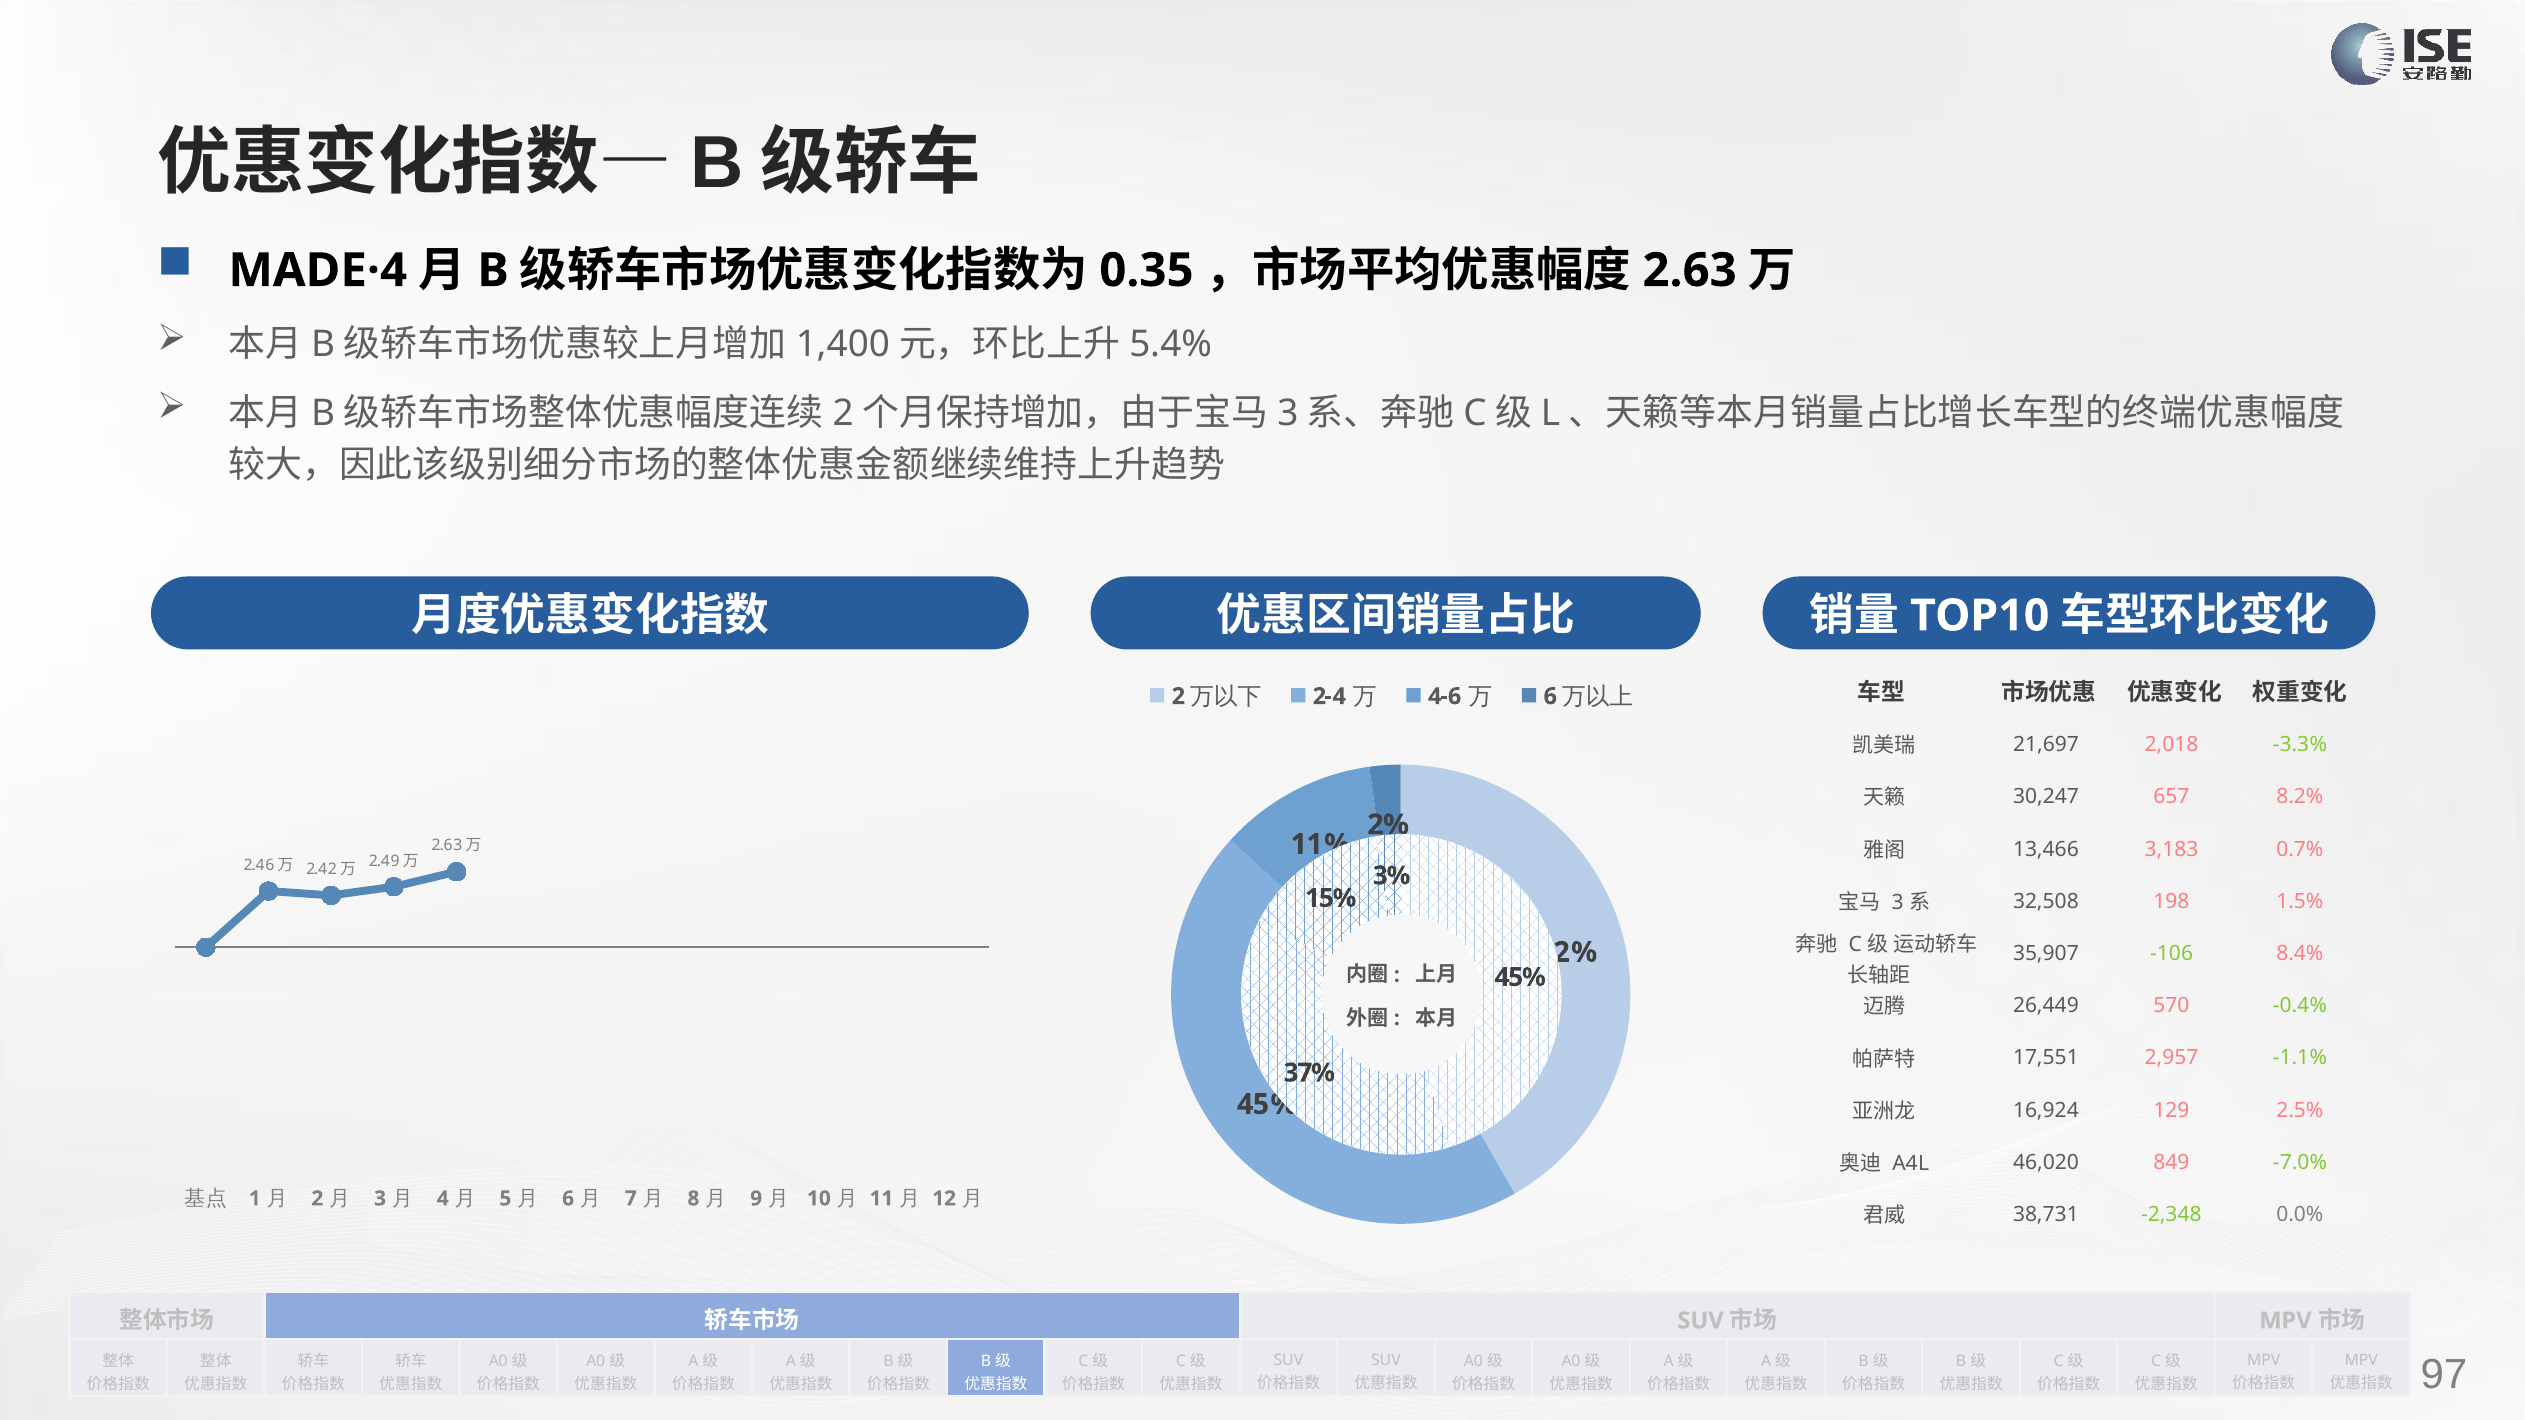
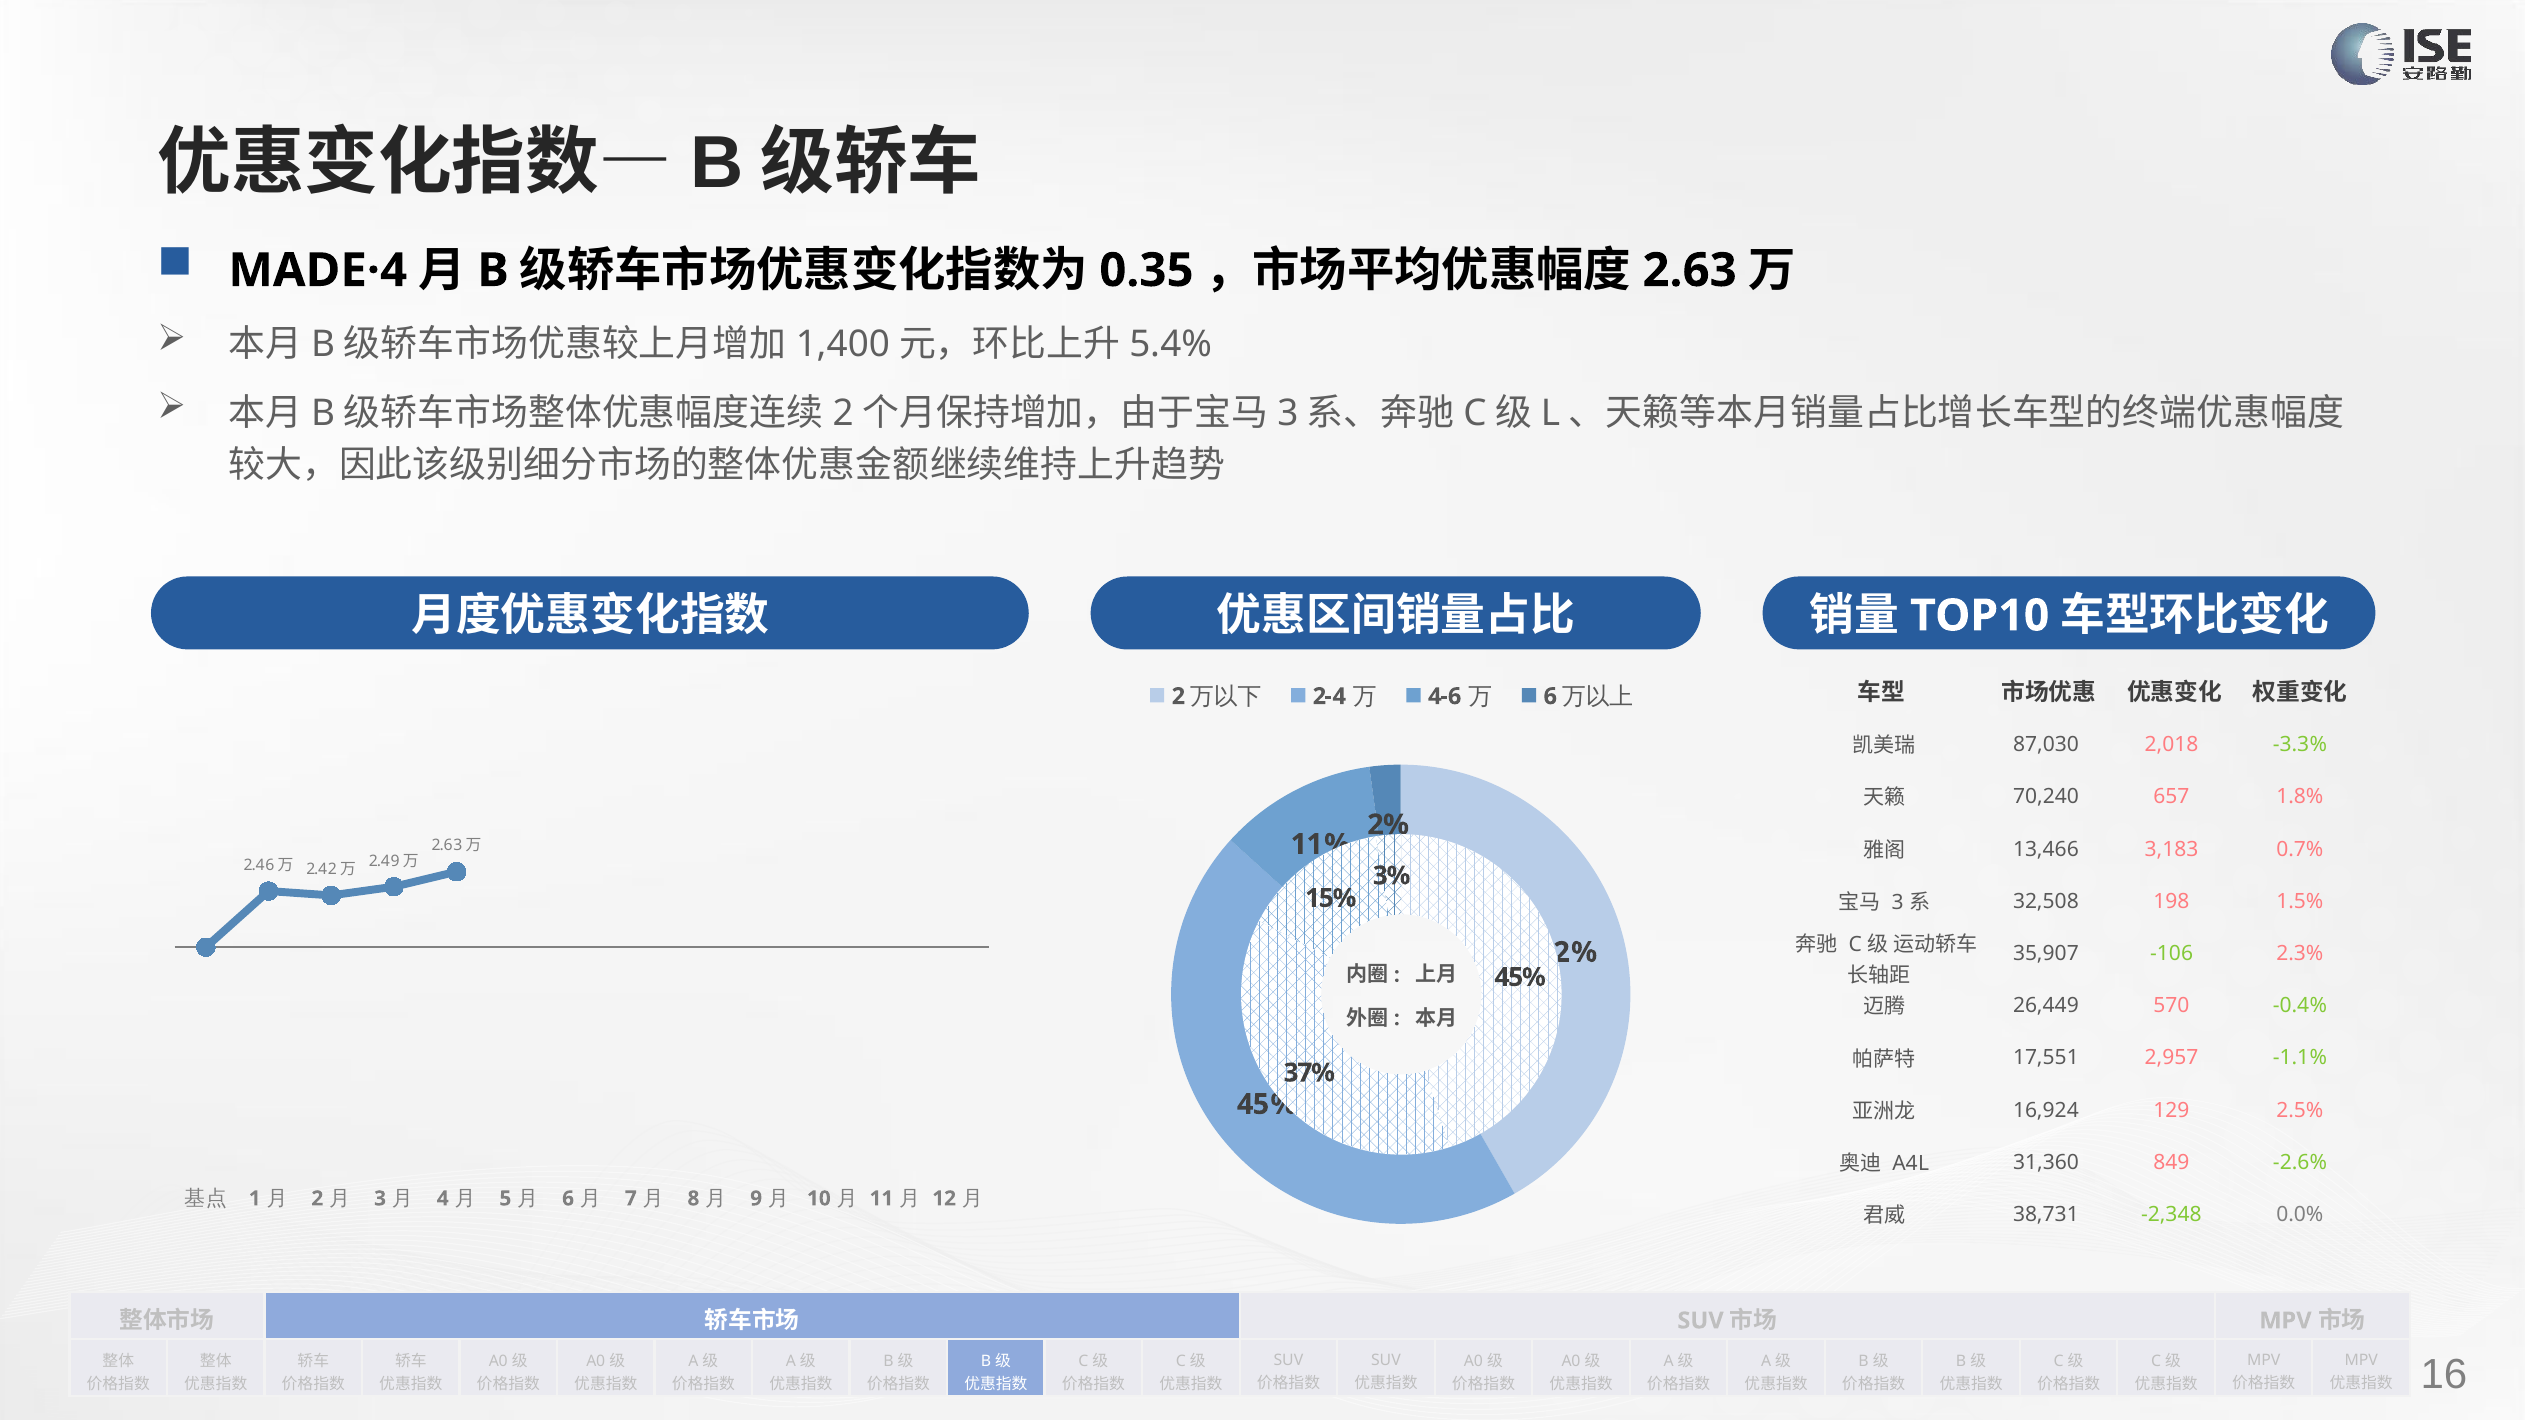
21,697: 21,697 -> 87,030 (2046, 745)
30,247: 30,247 -> 70,240 (2046, 797)
8.2%: 8.2% -> 1.8% (2300, 797)
8.4%: 8.4% -> 2.3% (2300, 954)
46,020: 46,020 -> 31,360 (2046, 1163)
-7.0%: -7.0% -> -2.6% (2300, 1163)
97: 97 -> 16 (2444, 1375)
